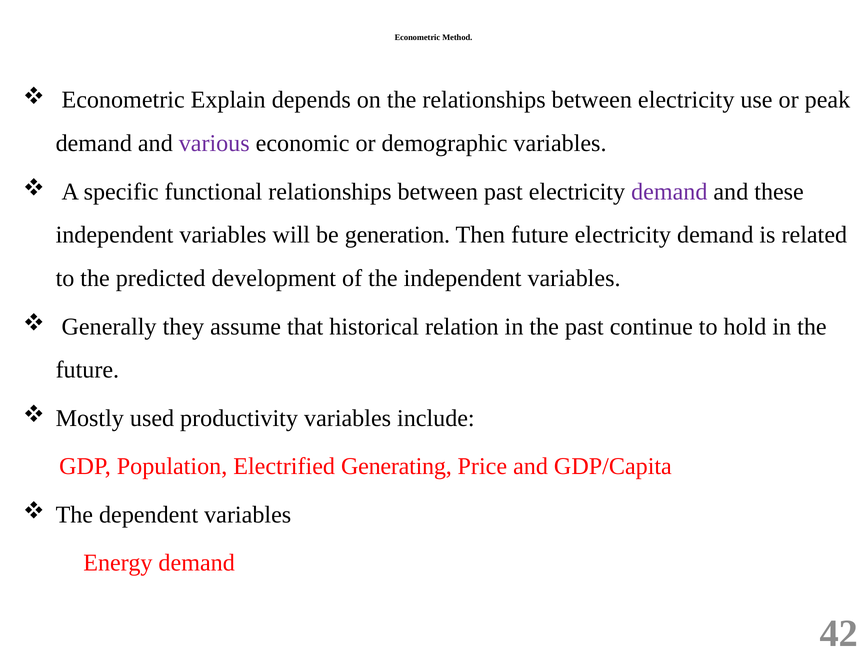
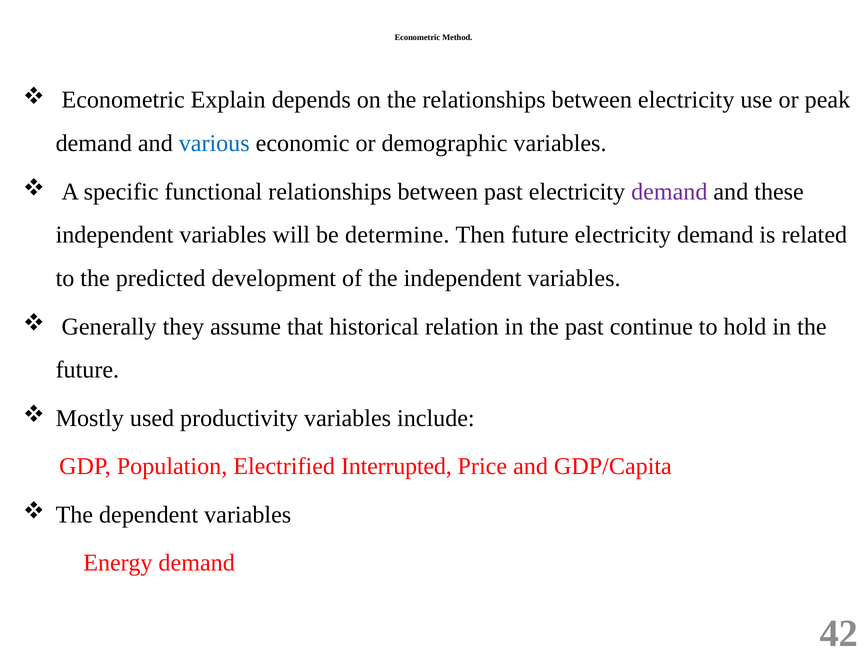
various colour: purple -> blue (214, 143)
generation: generation -> determine (397, 235)
Generating: Generating -> Interrupted (396, 467)
